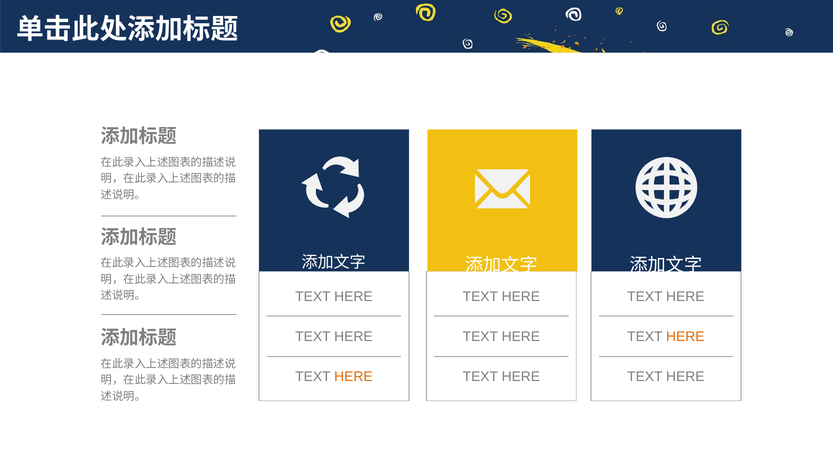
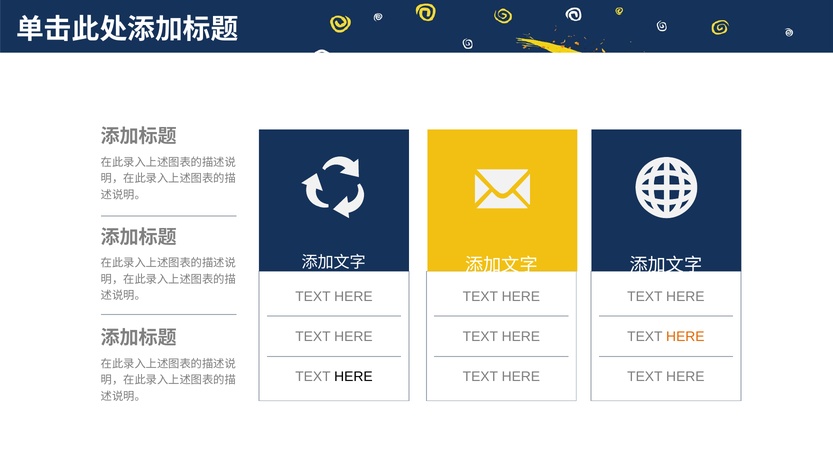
HERE colour: orange -> black (353, 376)
